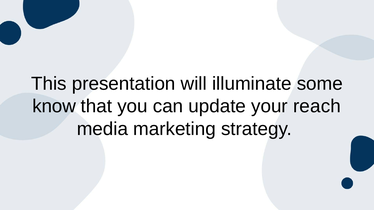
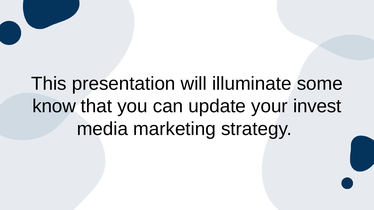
reach: reach -> invest (317, 106)
